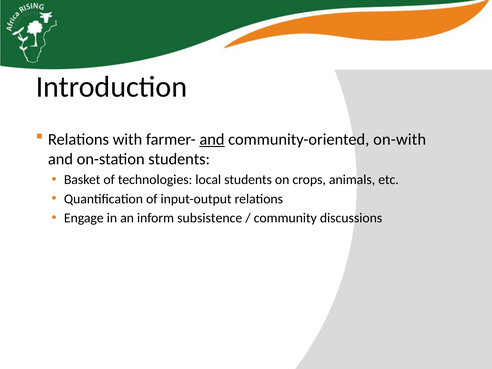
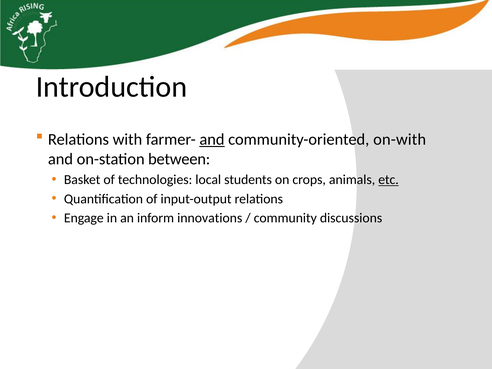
on-station students: students -> between (179, 159)
etc underline: none -> present (389, 180)
subsistence: subsistence -> innovations (210, 218)
